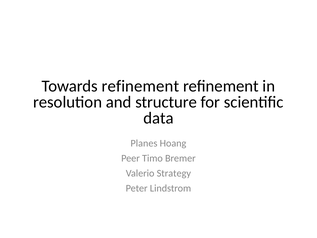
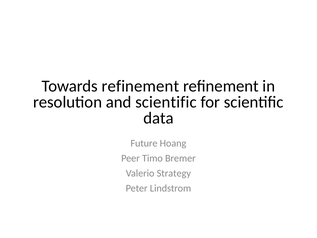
and structure: structure -> scientific (166, 102)
Planes: Planes -> Future (144, 143)
